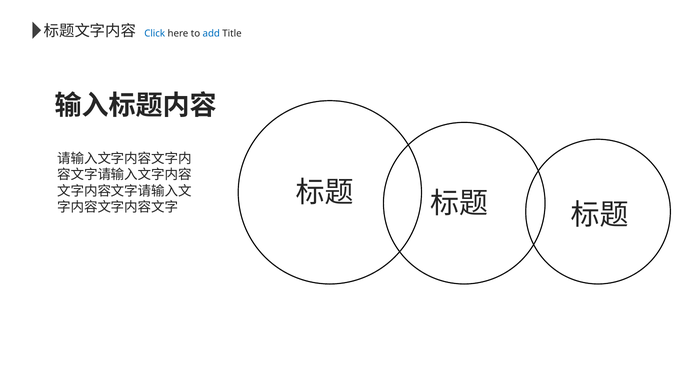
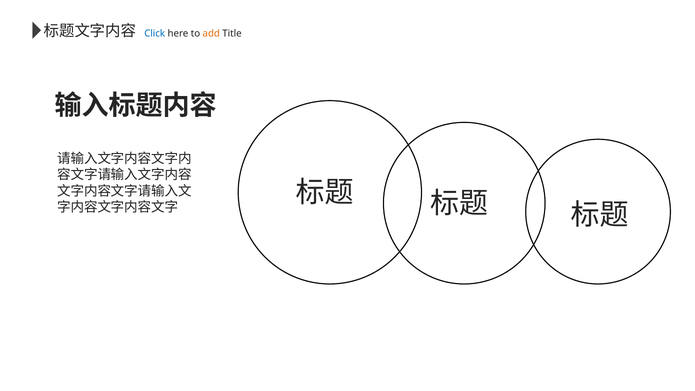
add colour: blue -> orange (211, 34)
